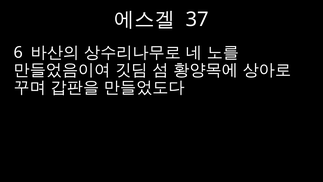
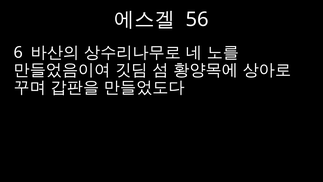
37: 37 -> 56 (197, 19)
